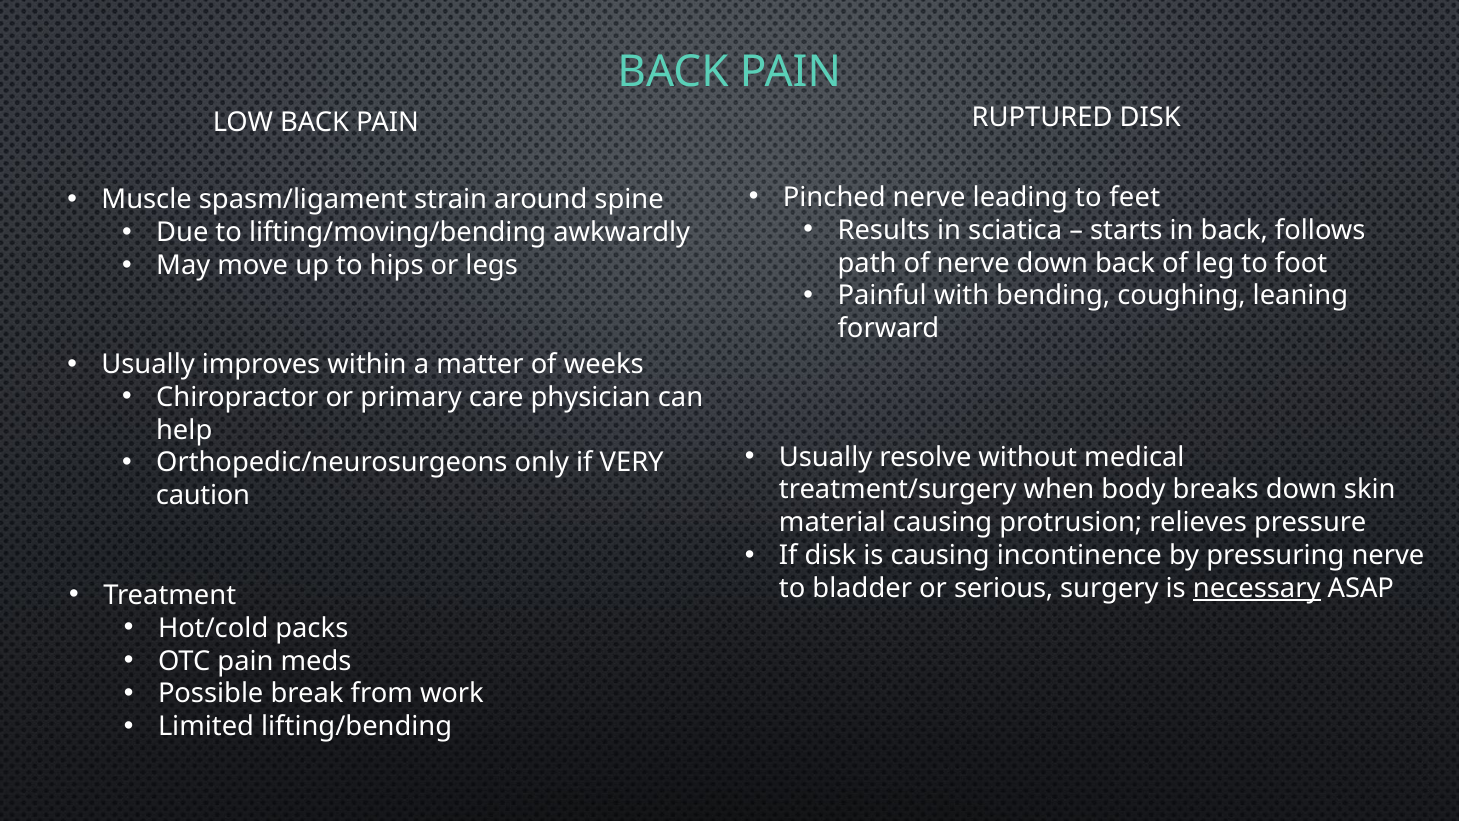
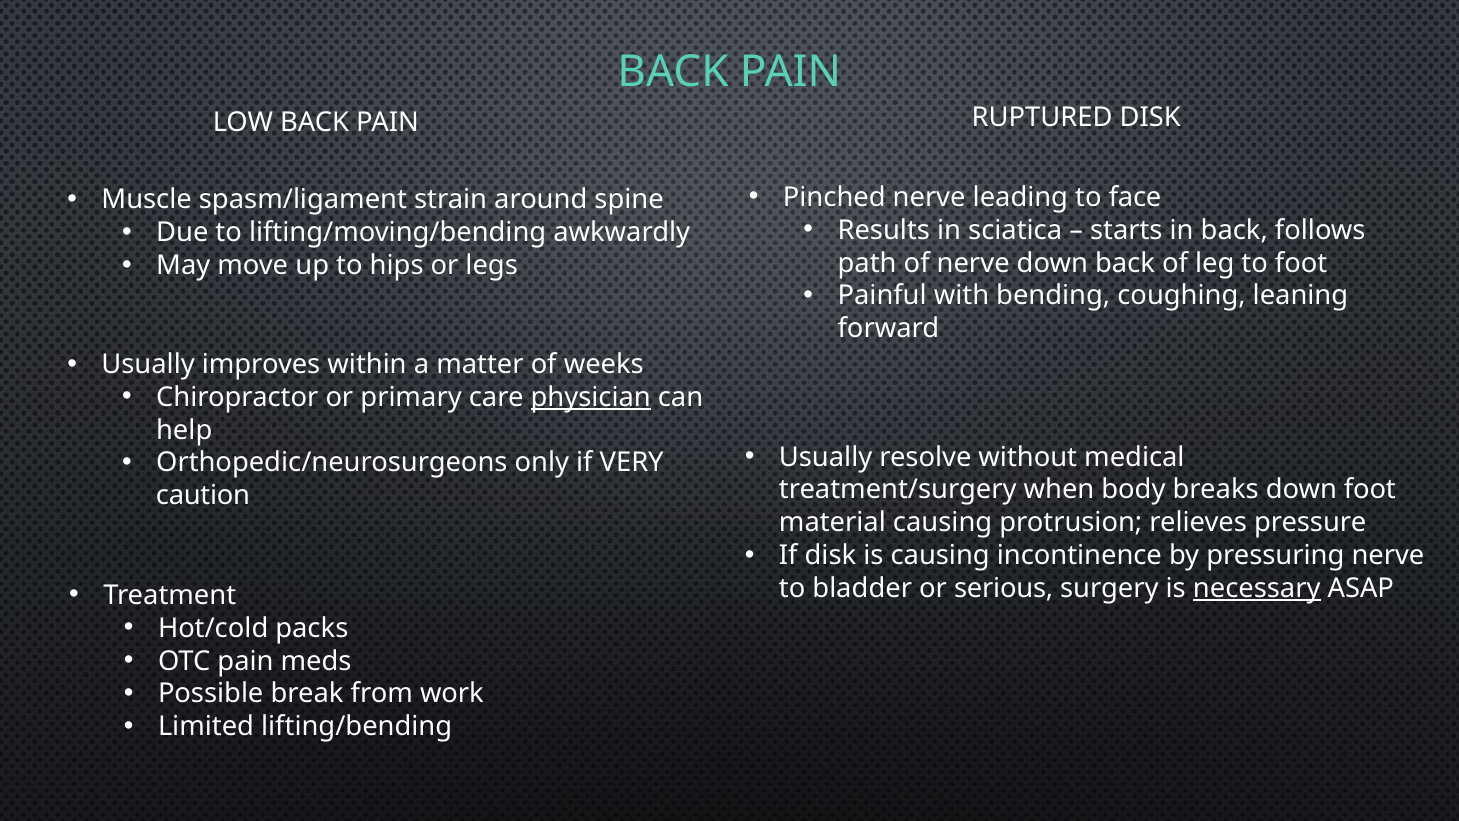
feet: feet -> face (1135, 197)
physician underline: none -> present (591, 397)
down skin: skin -> foot (1370, 490)
